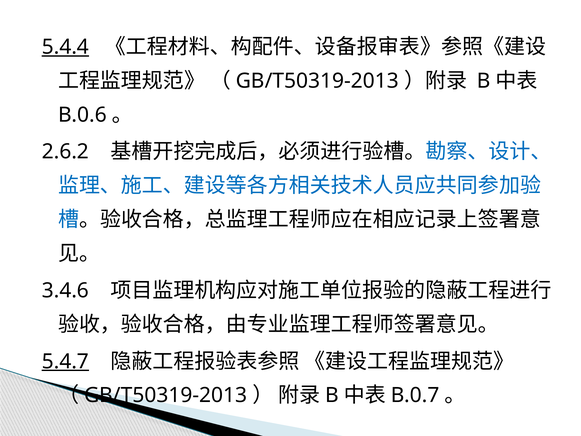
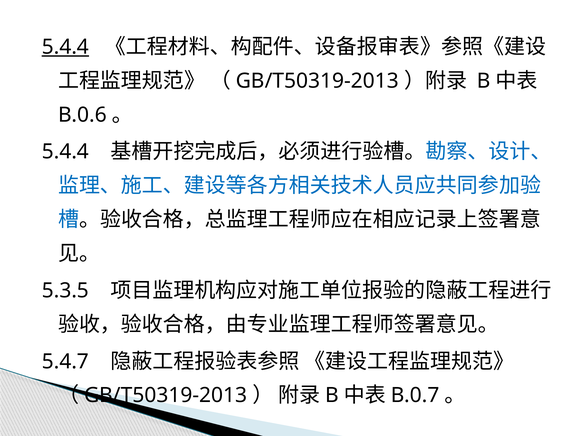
2.6.2: 2.6.2 -> 5.4.4 (65, 152)
3.4.6: 3.4.6 -> 5.3.5 (65, 290)
5.4.7 underline: present -> none (65, 361)
